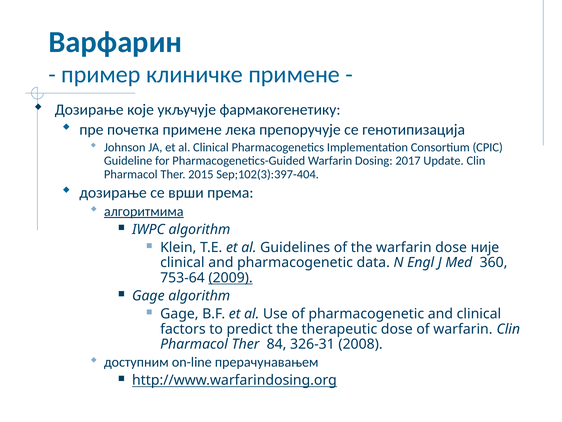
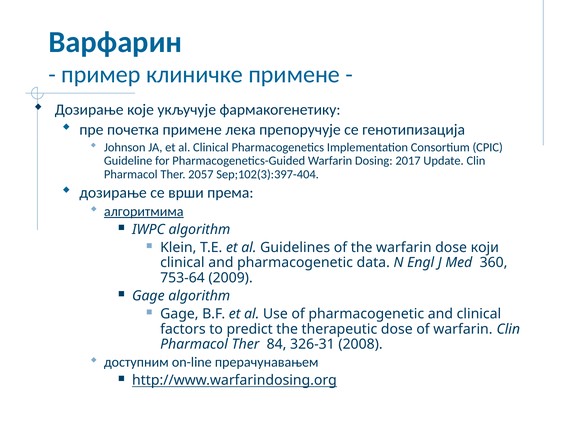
2015: 2015 -> 2057 (201, 174)
није: није -> који (485, 247)
2009 underline: present -> none (231, 278)
